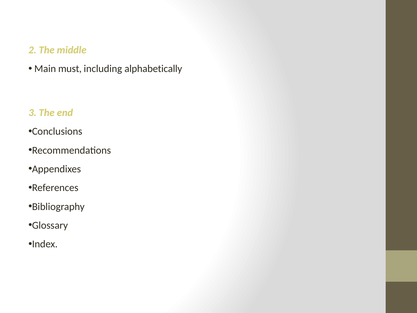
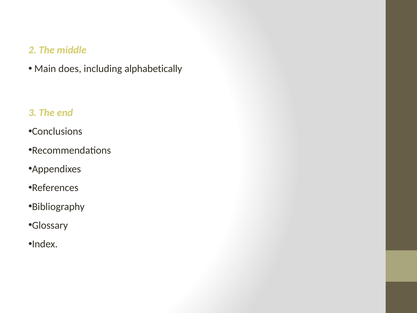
must: must -> does (70, 69)
